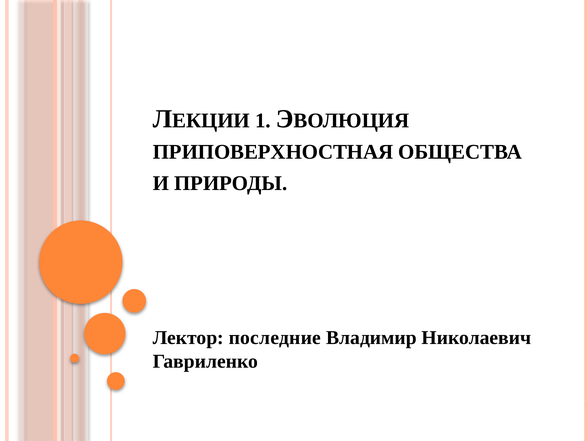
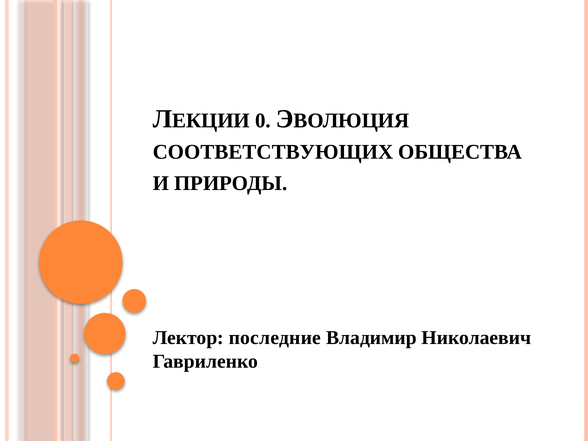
1: 1 -> 0 (263, 121)
ПРИПОВЕРХНОСТНАЯ: ПРИПОВЕРХНОСТНАЯ -> СООТВЕТСТВУЮЩИХ (273, 152)
